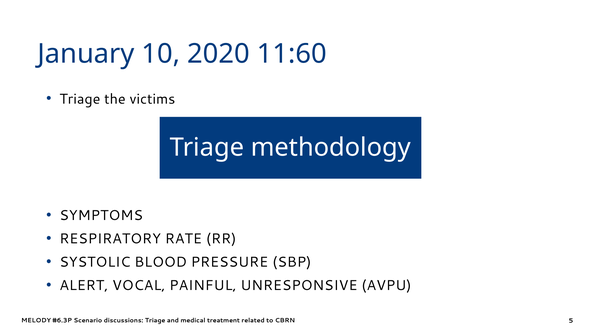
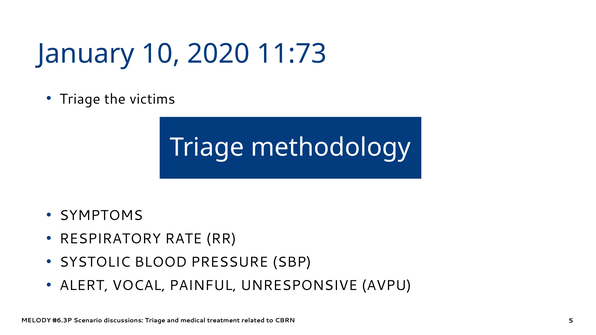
11:60: 11:60 -> 11:73 (292, 54)
